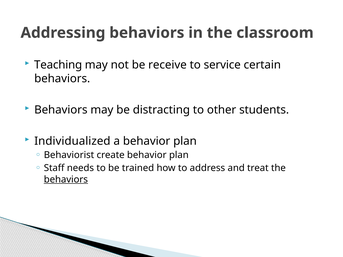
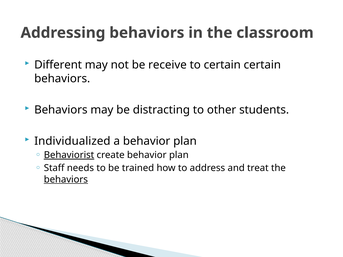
Teaching: Teaching -> Different (58, 65)
to service: service -> certain (222, 65)
Behaviorist underline: none -> present (69, 155)
